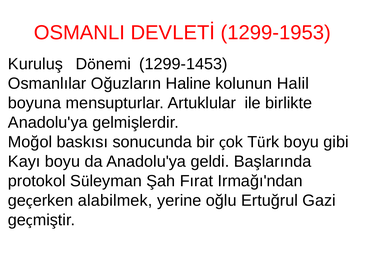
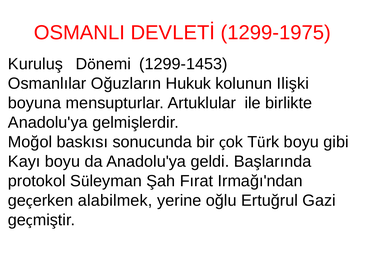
1299-1953: 1299-1953 -> 1299-1975 (276, 33)
Haline: Haline -> Hukuk (188, 84)
Halil: Halil -> Ilişki (293, 84)
